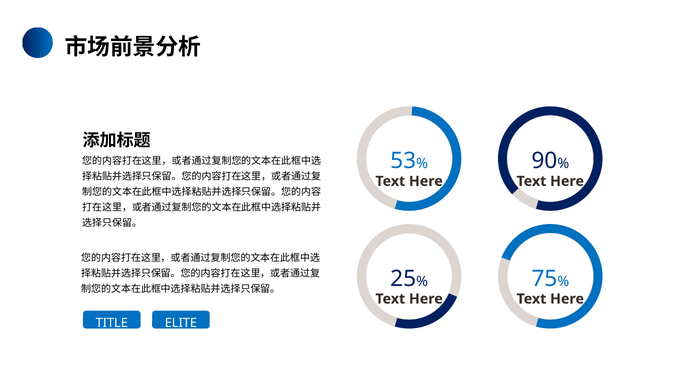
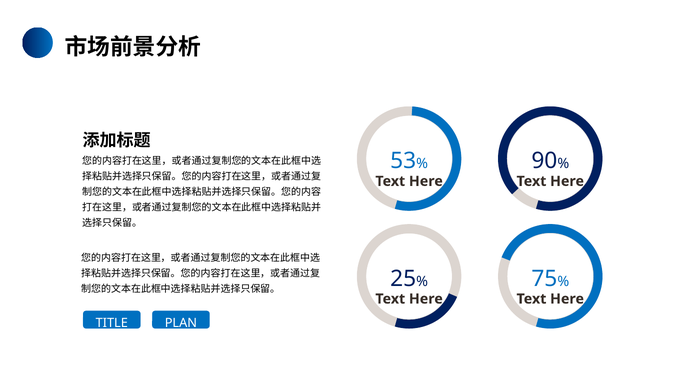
ELITE: ELITE -> PLAN (181, 323)
